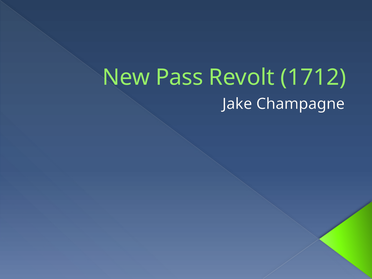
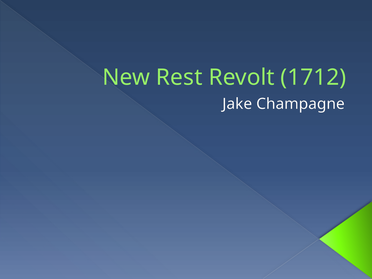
Pass: Pass -> Rest (179, 77)
